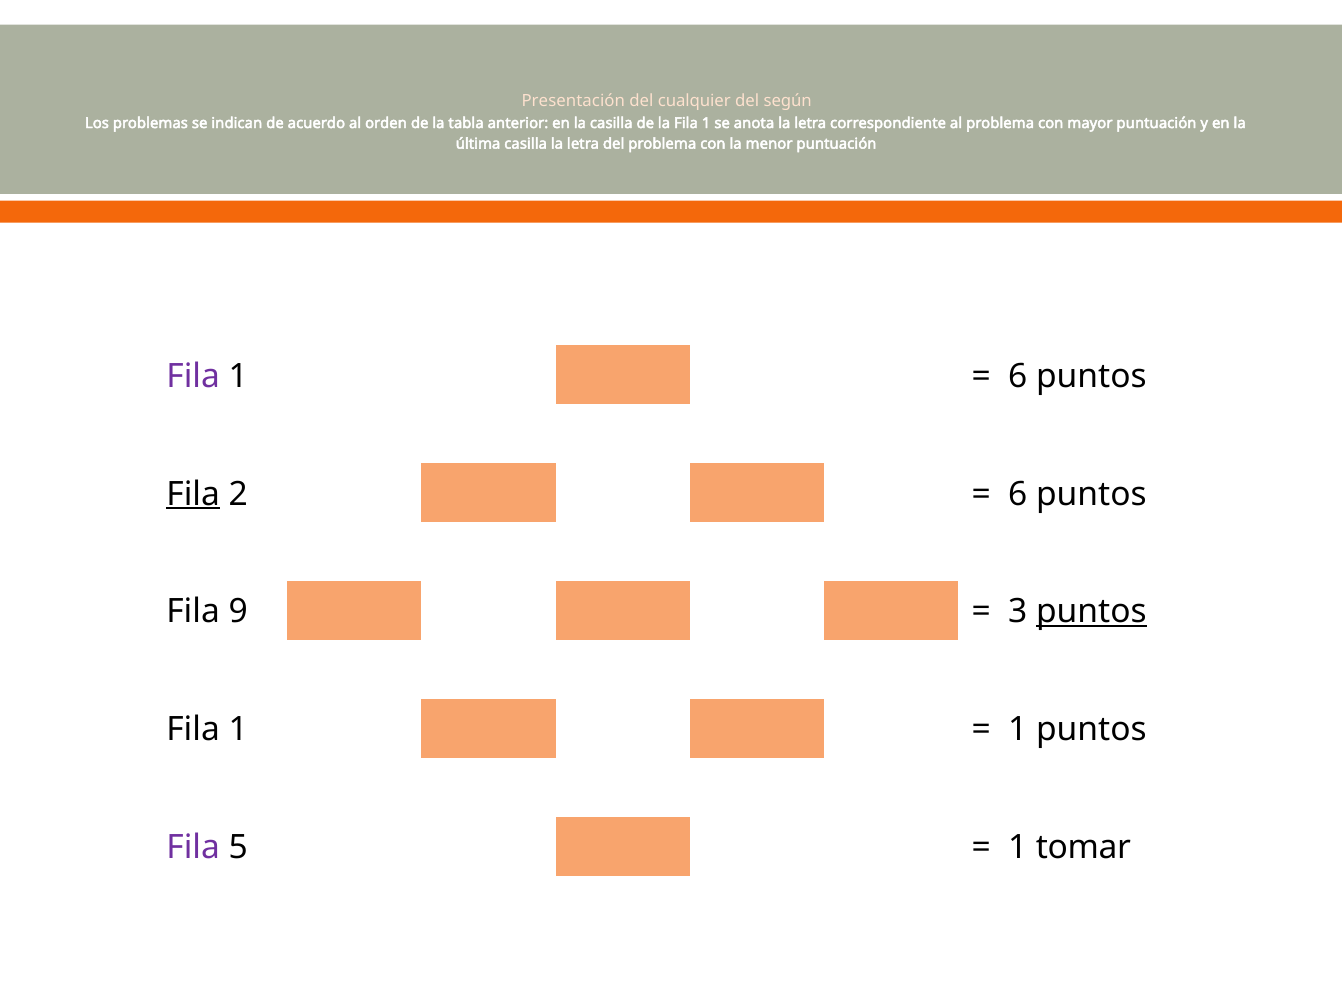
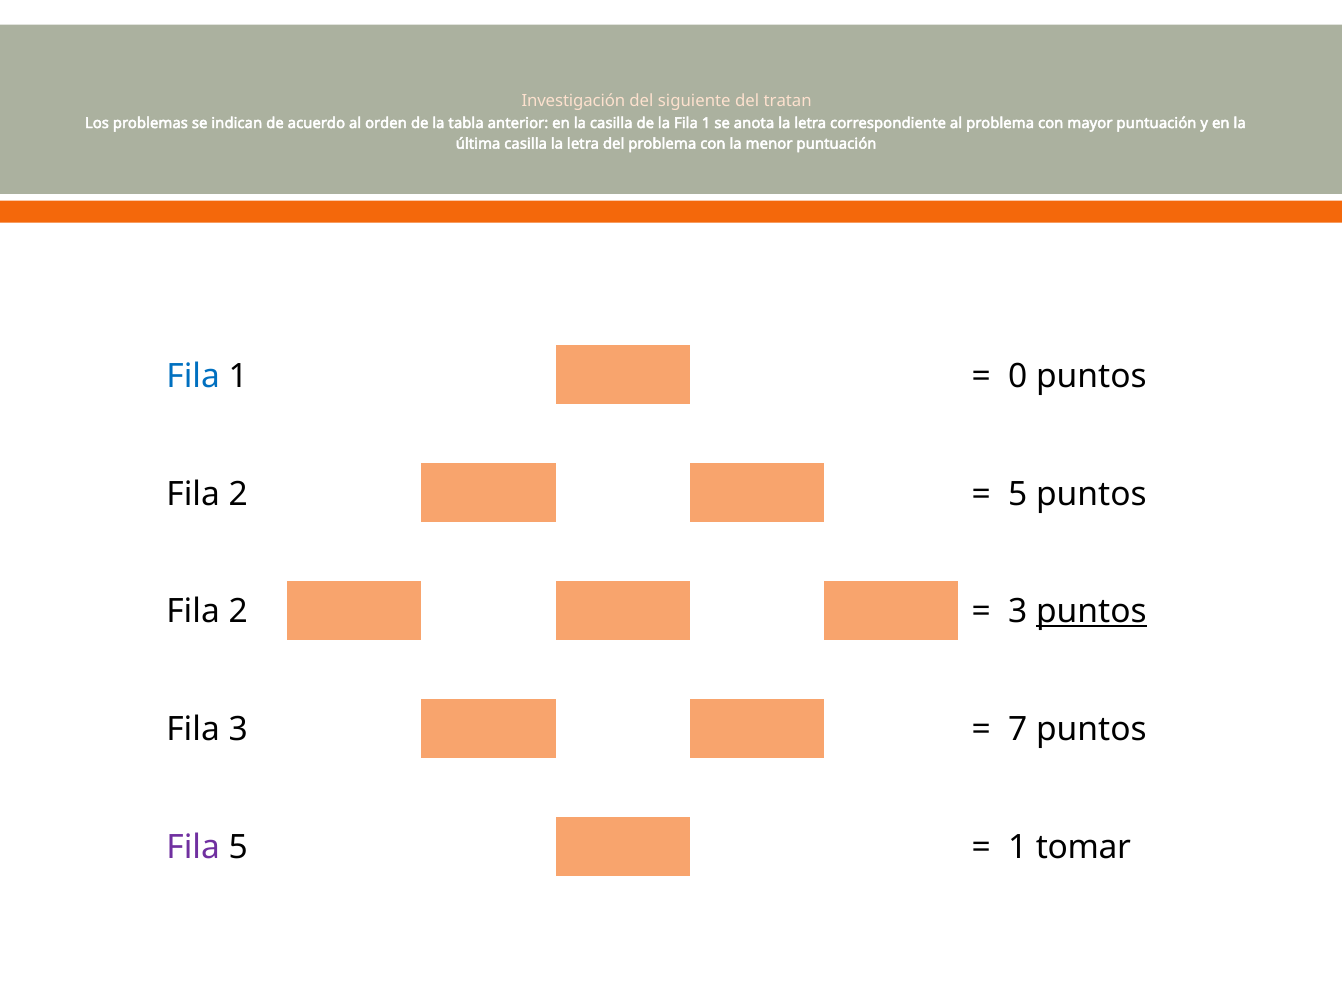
Presentación: Presentación -> Investigación (573, 101)
cualquier: cualquier -> siguiente (694, 101)
según: según -> tratan (788, 101)
Fila colour: purple -> blue (193, 376)
6: 6 -> 0 (1018, 376)
Fila underline: present -> none (193, 494)
6: 6 -> 5 (1018, 494)
9: 9 -> 2 (238, 612)
1: 1 -> 3 (238, 730)
1: 1 -> 7 (1018, 730)
